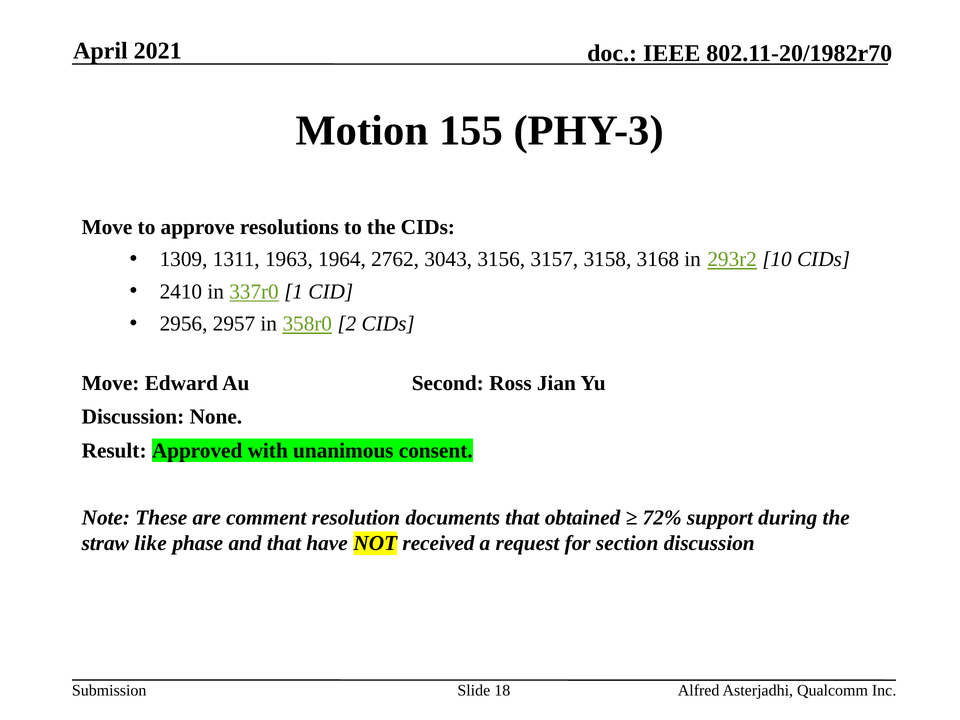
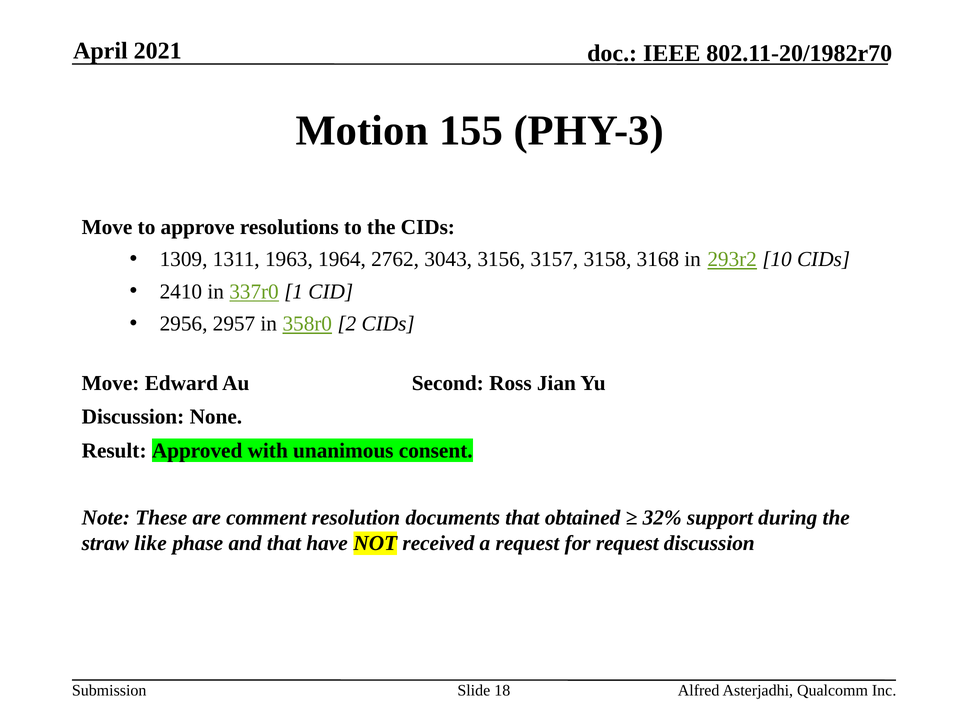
72%: 72% -> 32% (662, 518)
for section: section -> request (627, 543)
